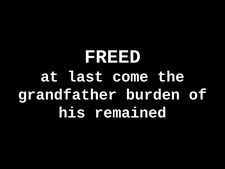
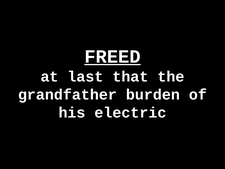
FREED underline: none -> present (113, 56)
come: come -> that (130, 76)
remained: remained -> electric (130, 112)
